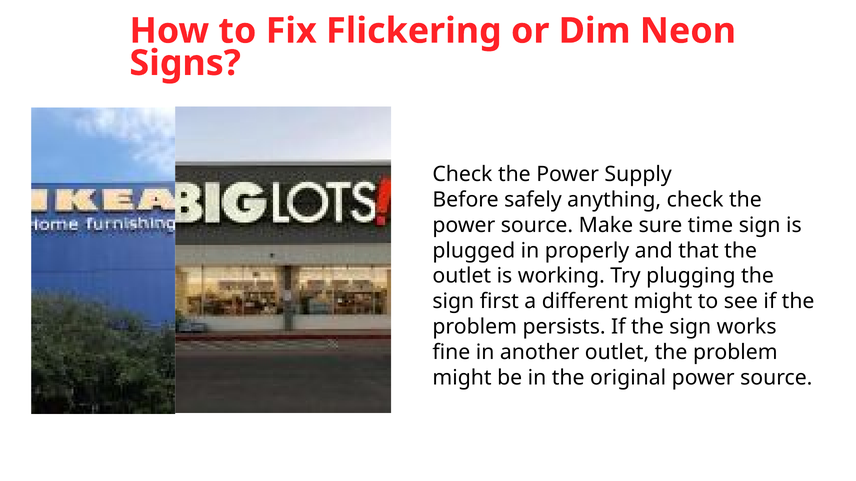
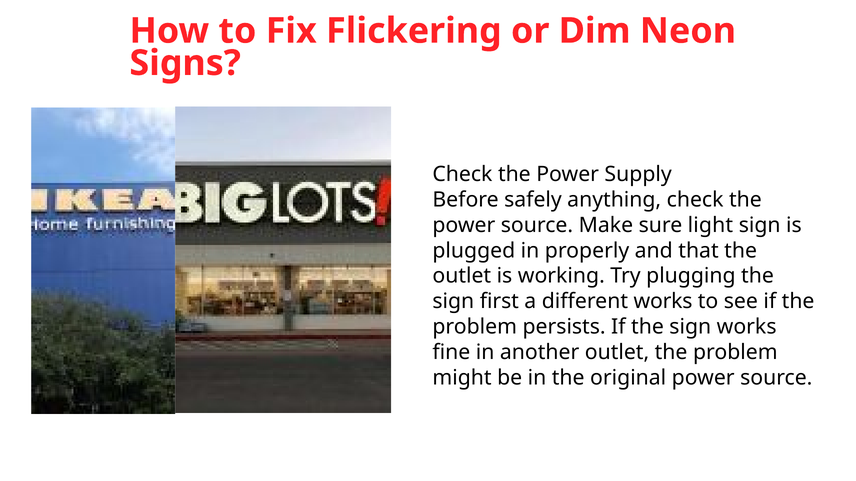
time: time -> light (710, 225)
different might: might -> works (663, 302)
